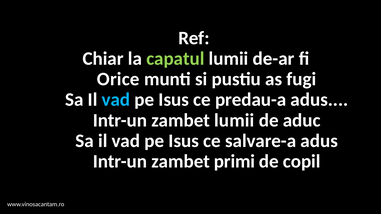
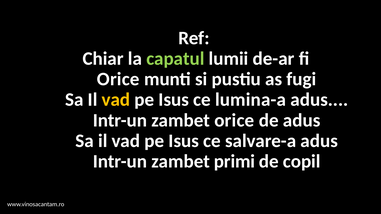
vad colour: light blue -> yellow (116, 100)
predau-a: predau-a -> lumina-a (250, 100)
zambet lumii: lumii -> orice (234, 120)
de aduc: aduc -> adus (302, 120)
